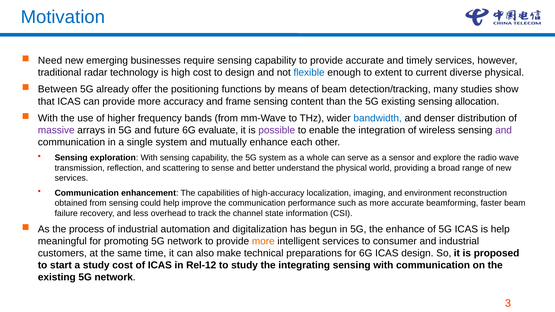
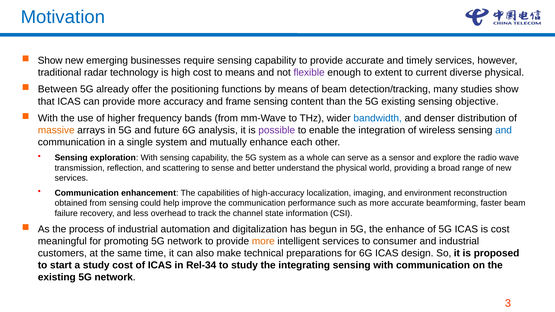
Need: Need -> Show (50, 61)
to design: design -> means (240, 73)
flexible colour: blue -> purple (309, 73)
allocation: allocation -> objective (477, 101)
massive colour: purple -> orange (56, 130)
evaluate: evaluate -> analysis (218, 130)
and colour: purple -> blue (504, 130)
is help: help -> cost (500, 229)
Rel-12: Rel-12 -> Rel-34 (201, 265)
